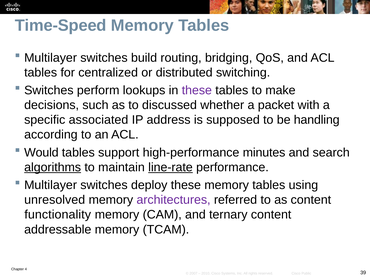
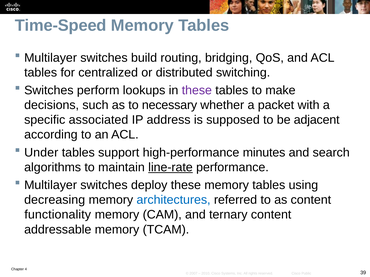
discussed: discussed -> necessary (170, 105)
handling: handling -> adjacent (317, 120)
Would: Would -> Under (41, 153)
algorithms underline: present -> none (53, 168)
unresolved: unresolved -> decreasing (55, 200)
architectures colour: purple -> blue (174, 200)
